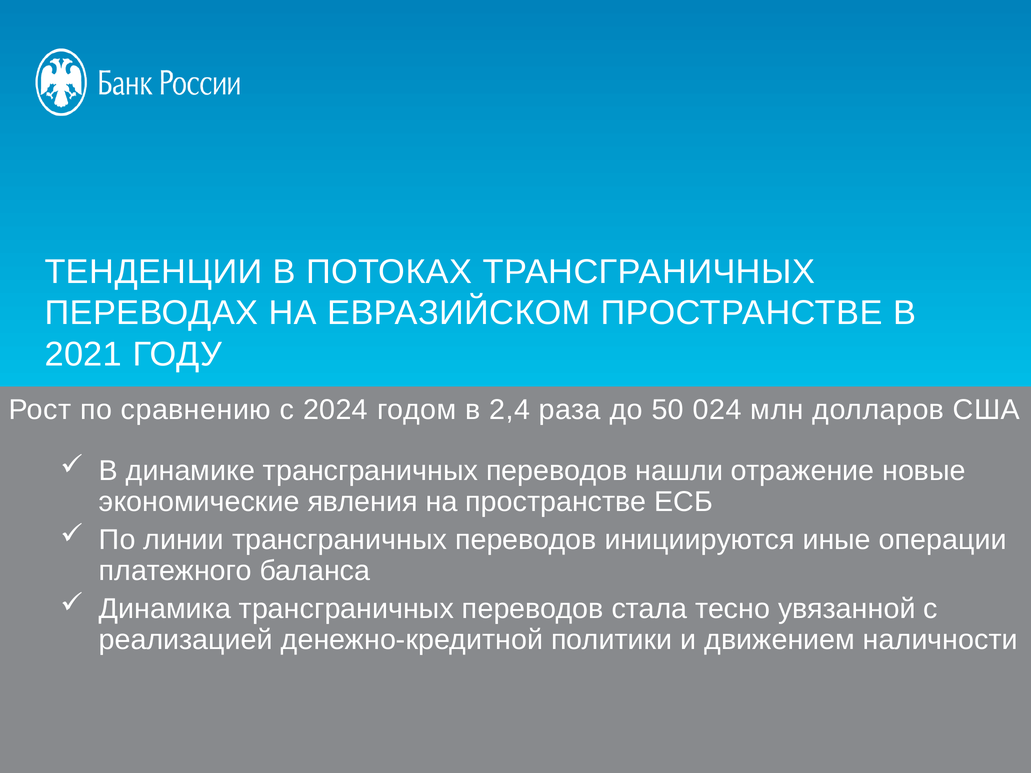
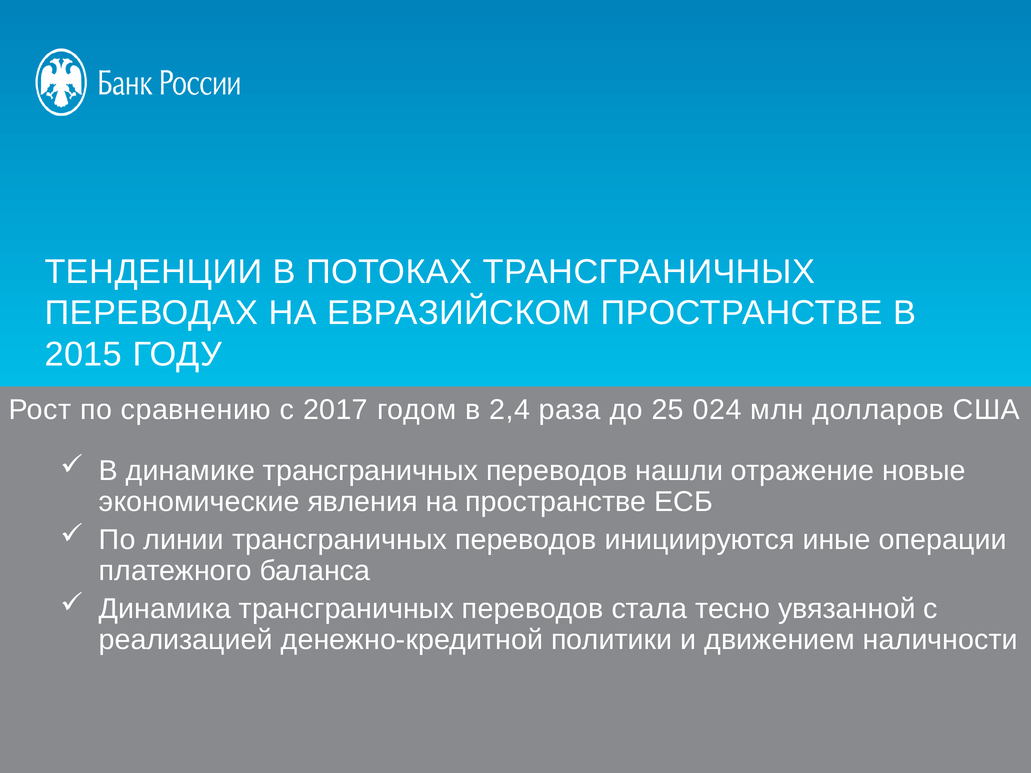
2021: 2021 -> 2015 (83, 354)
2024: 2024 -> 2017 (335, 410)
50: 50 -> 25 (668, 410)
